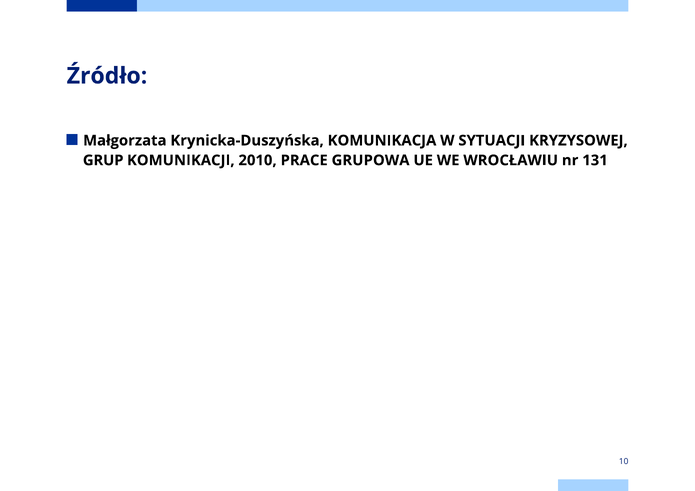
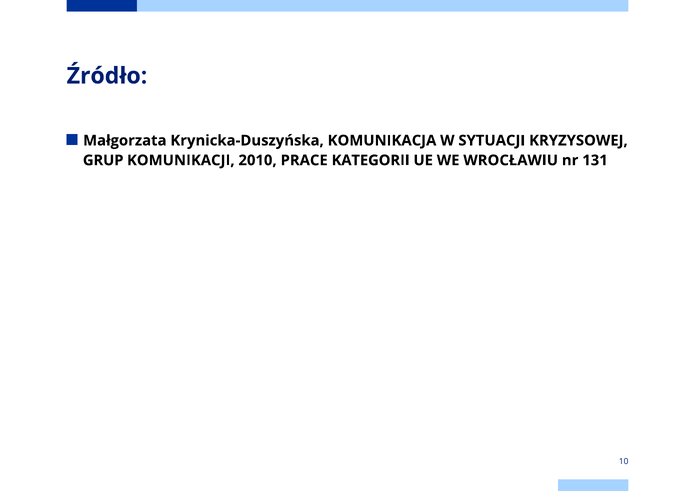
GRUPOWA: GRUPOWA -> KATEGORII (371, 160)
